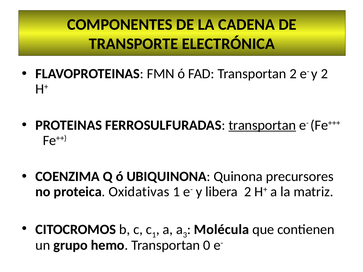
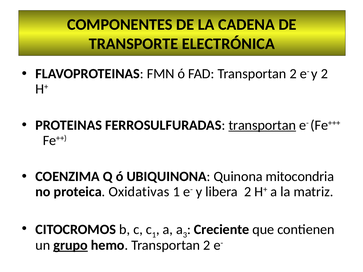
precursores: precursores -> mitocondria (300, 177)
Molécula: Molécula -> Creciente (222, 230)
grupo underline: none -> present (71, 245)
hemo Transportan 0: 0 -> 2 (207, 245)
